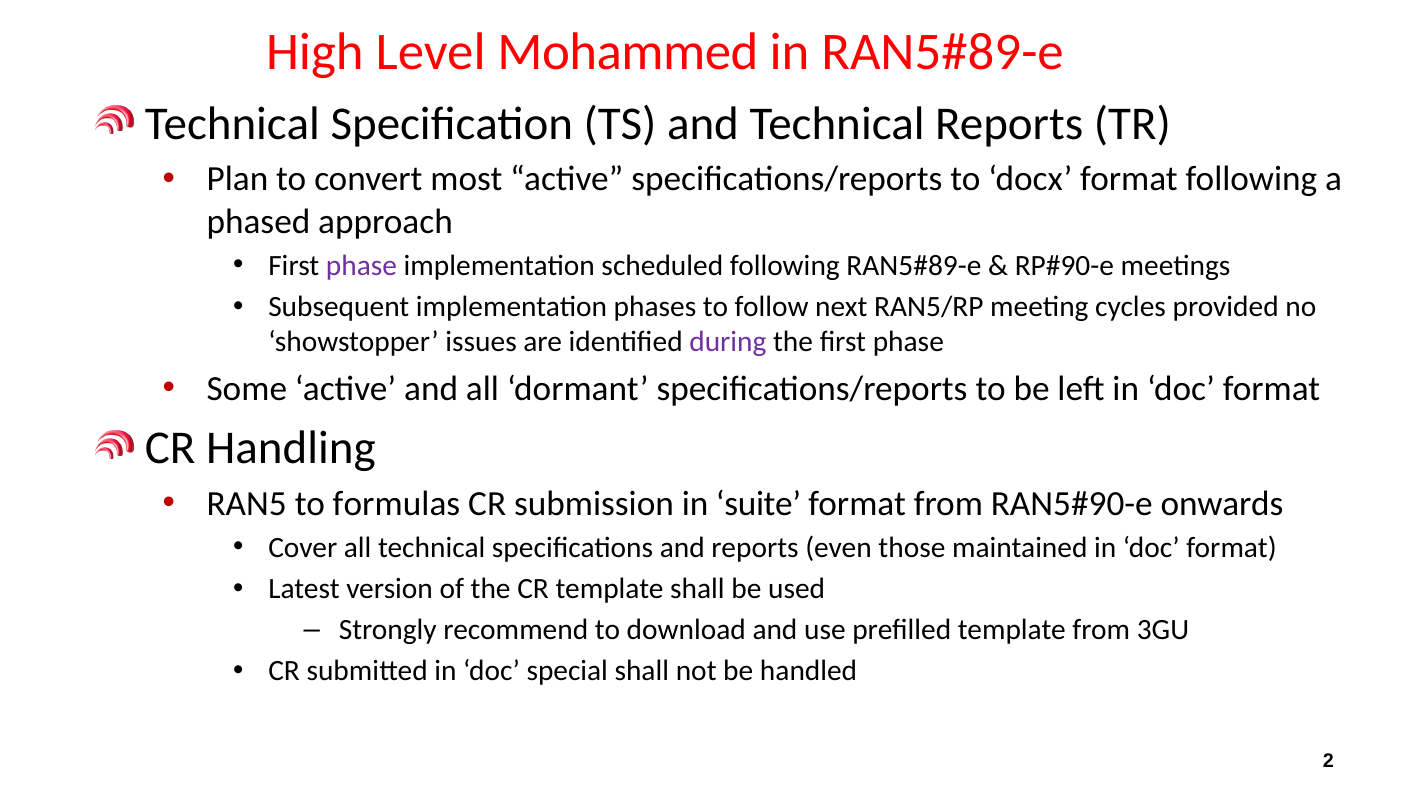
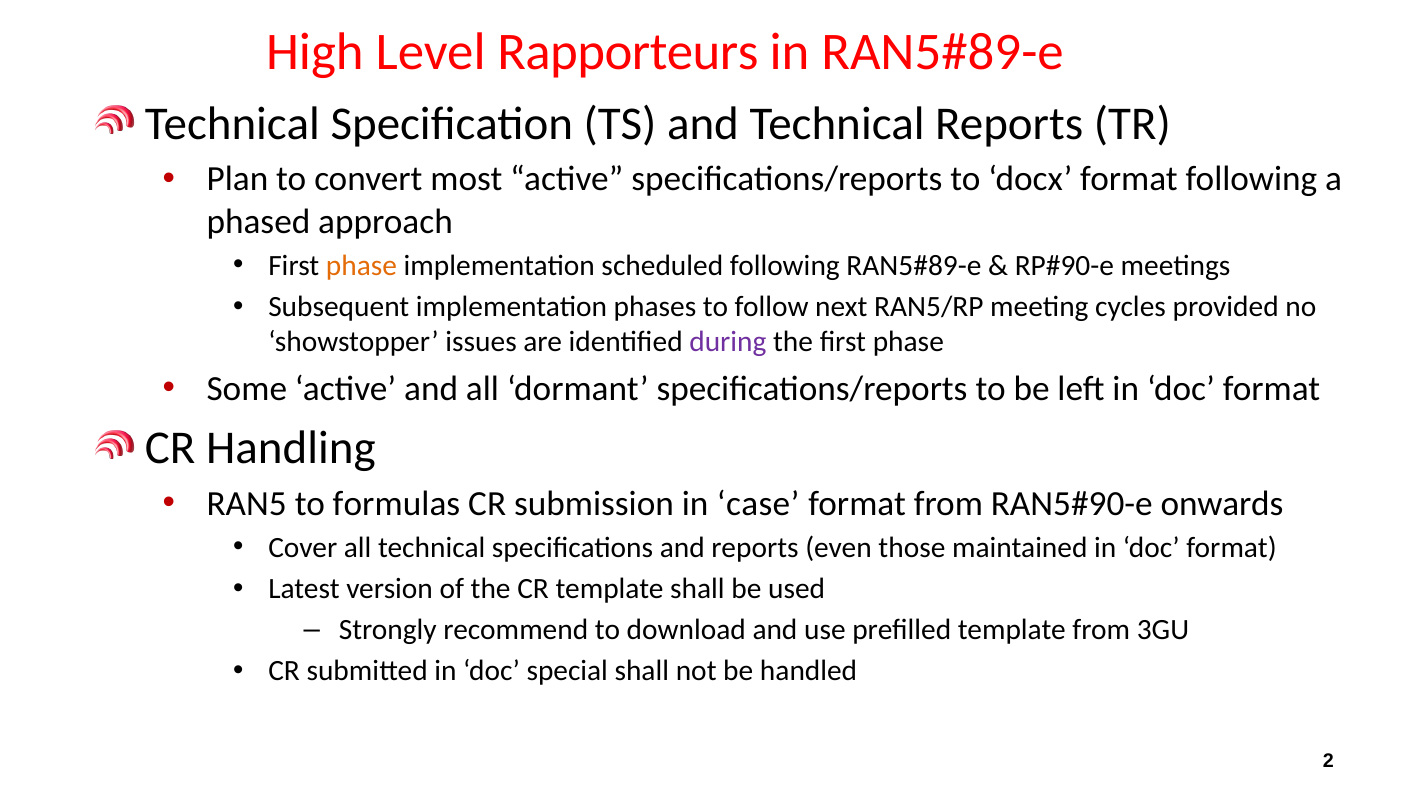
Mohammed: Mohammed -> Rapporteurs (628, 52)
phase colour: purple -> orange (361, 266)
suite: suite -> case (758, 504)
